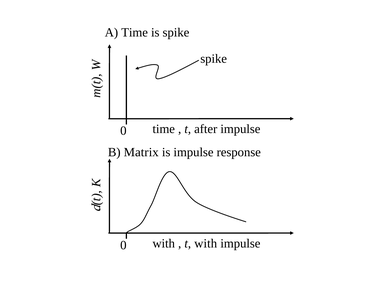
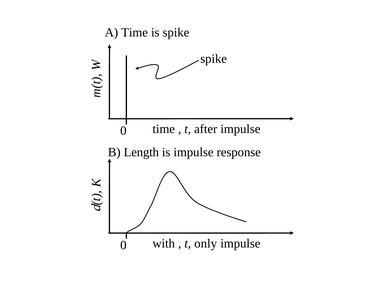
Matrix: Matrix -> Length (141, 152)
t with: with -> only (206, 244)
